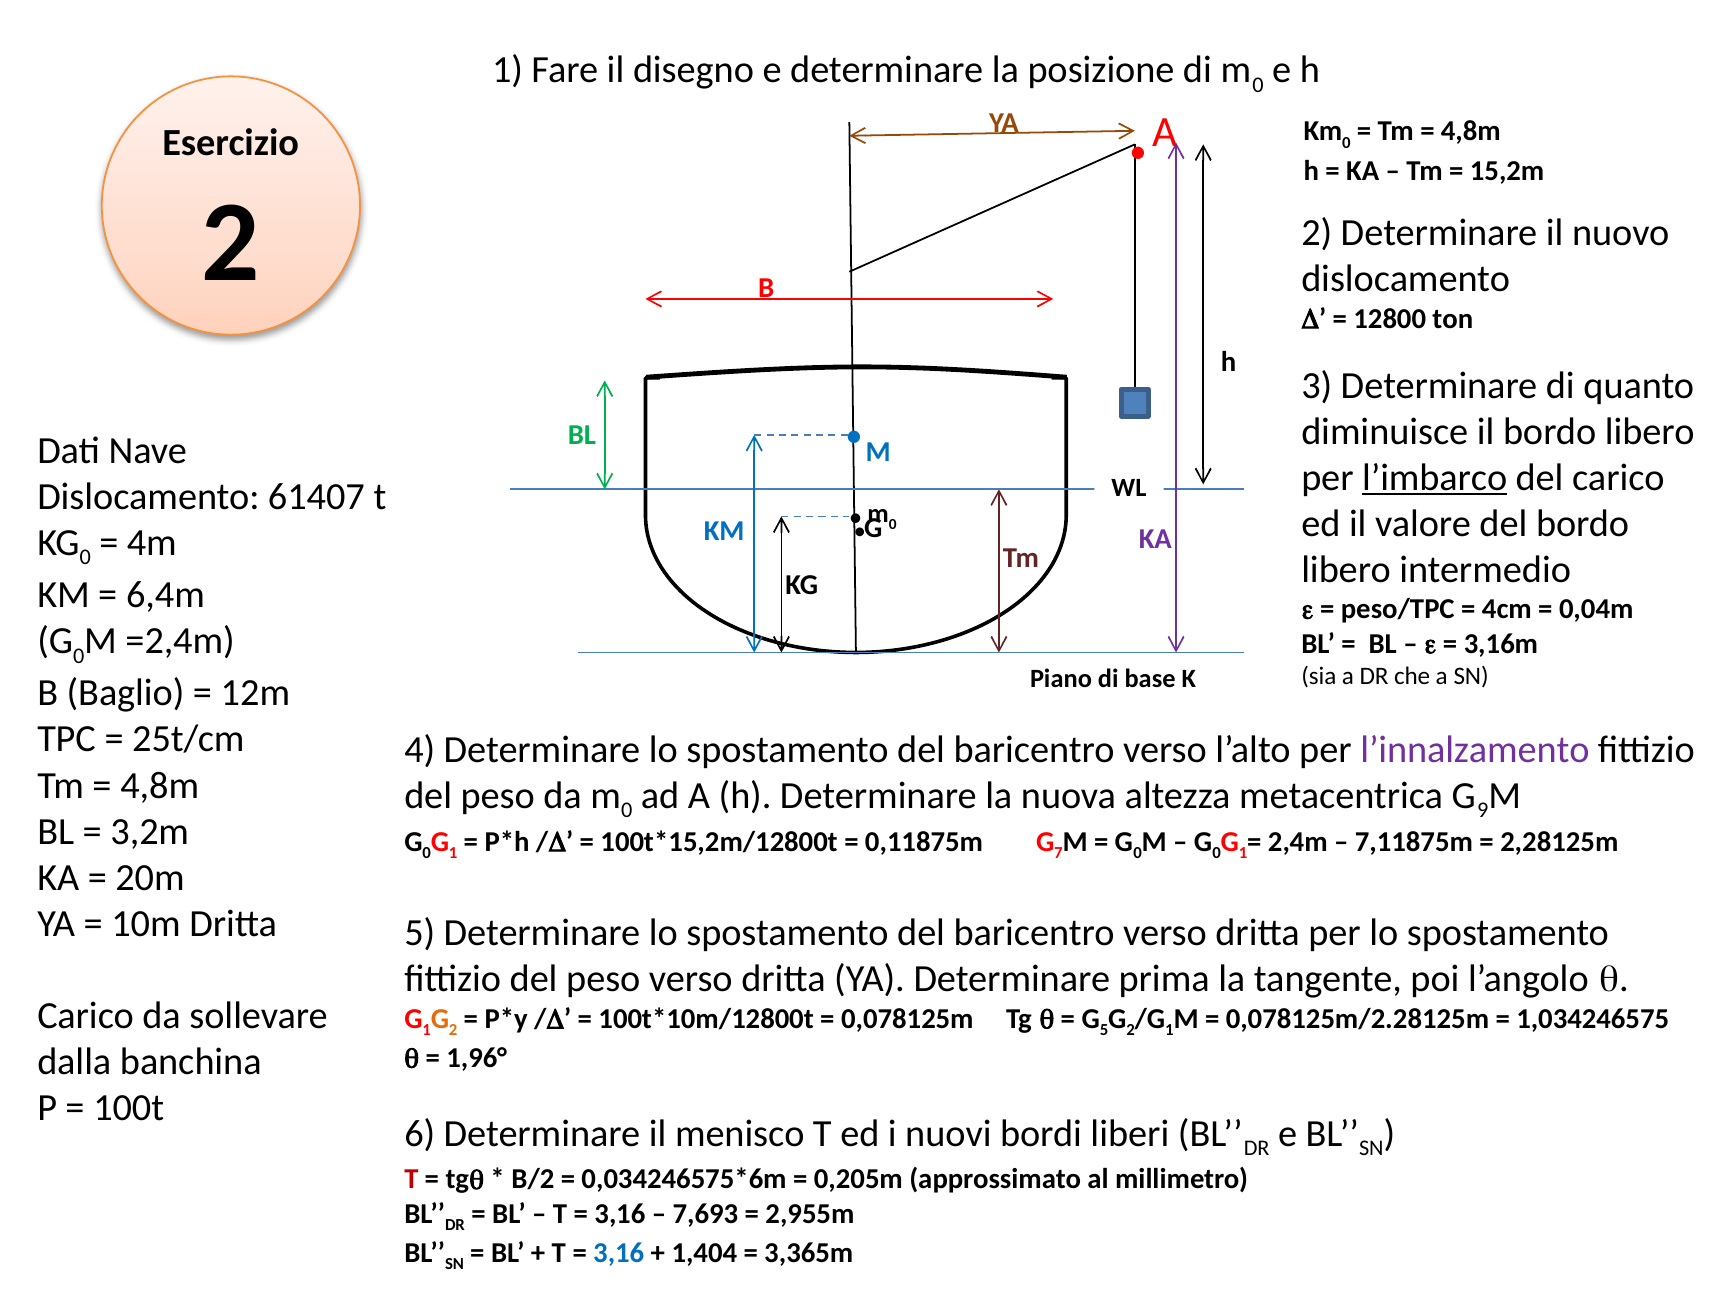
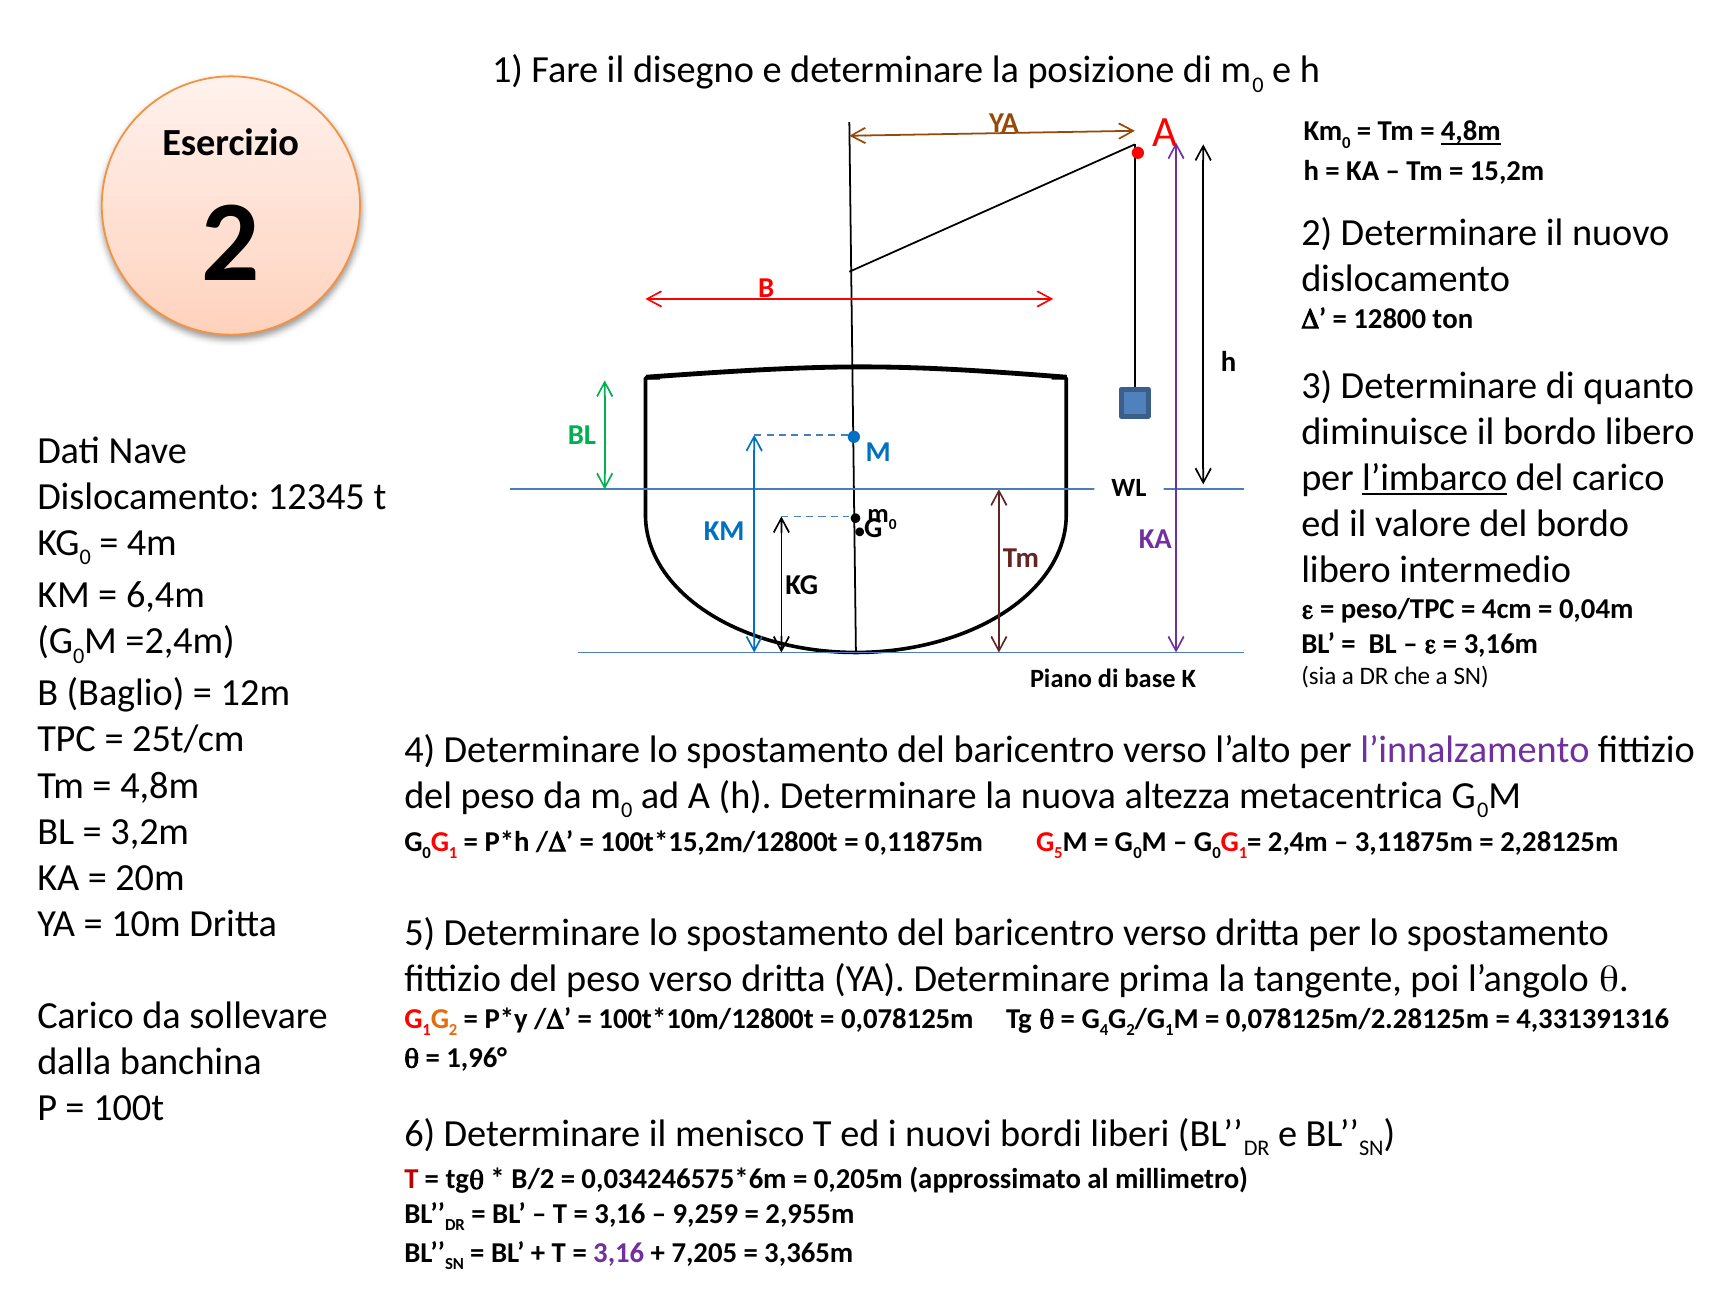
4,8m underline: none -> present (1471, 131)
61407: 61407 -> 12345 (316, 496)
9: 9 -> 0 (1483, 810)
7: 7 -> 5 (1058, 852)
7,11875m: 7,11875m -> 3,11875m (1414, 841)
5: 5 -> 4 (1104, 1030)
1,034246575: 1,034246575 -> 4,331391316 (1593, 1018)
7,693: 7,693 -> 9,259 (705, 1214)
3,16 colour: blue -> purple (619, 1253)
1,404: 1,404 -> 7,205 (704, 1253)
